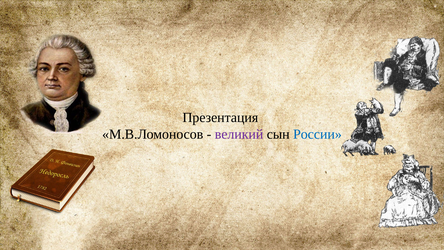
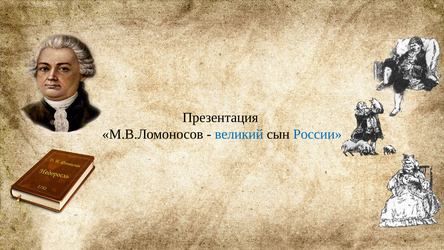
великий colour: purple -> blue (239, 134)
